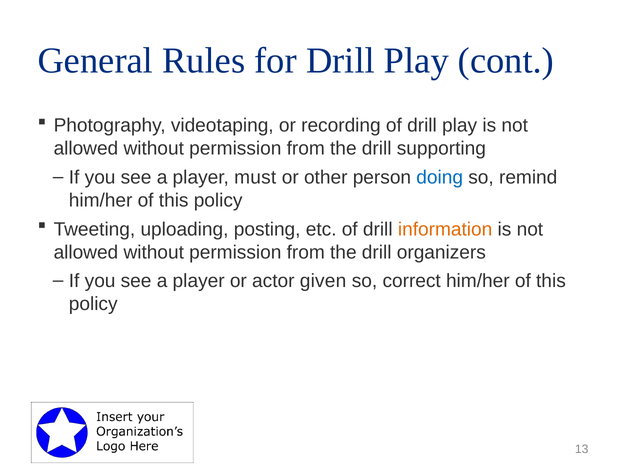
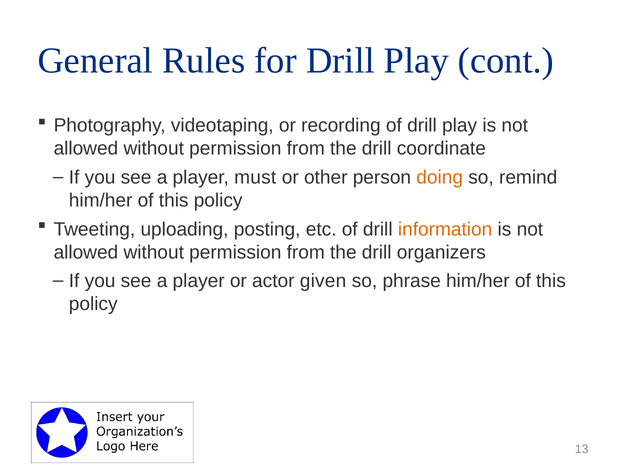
supporting: supporting -> coordinate (441, 148)
doing colour: blue -> orange (440, 177)
correct: correct -> phrase (412, 281)
